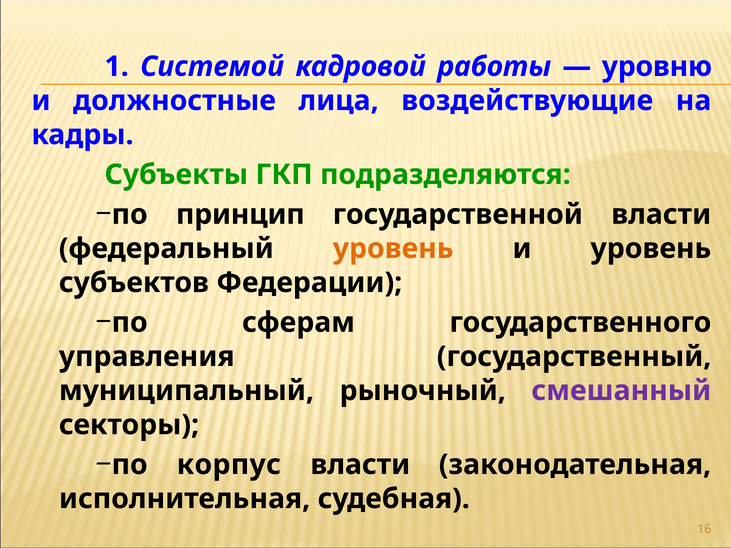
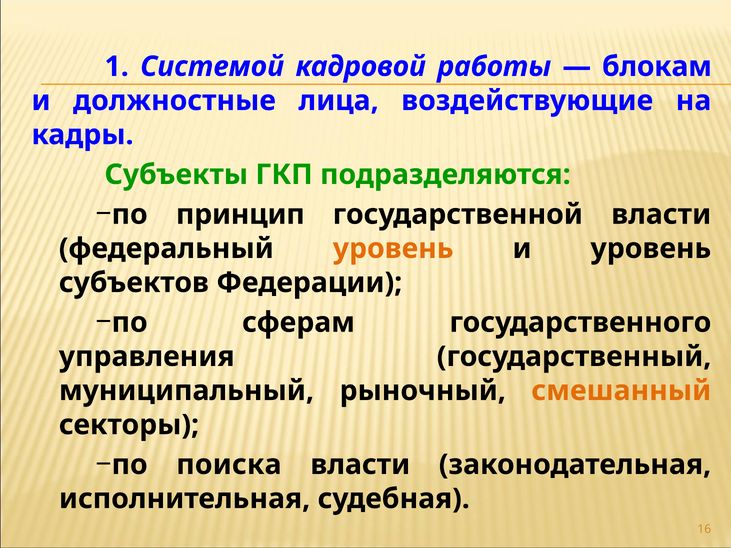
уровню: уровню -> блокам (657, 67)
смешанный colour: purple -> orange (621, 391)
корпус: корпус -> поиска (229, 465)
